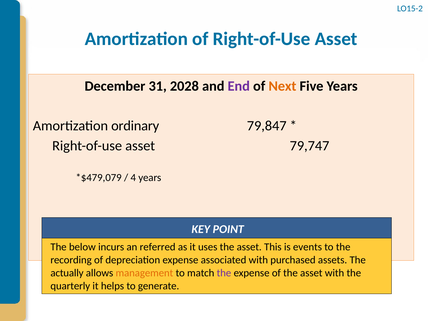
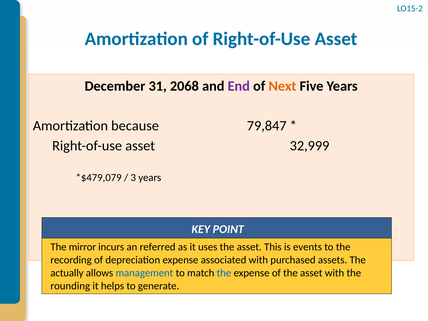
2028: 2028 -> 2068 (184, 86)
ordinary: ordinary -> because (135, 126)
79,747: 79,747 -> 32,999 (310, 146)
4: 4 -> 3 (133, 178)
below: below -> mirror (82, 247)
management colour: orange -> blue (144, 273)
the colour: purple -> blue (224, 273)
quarterly: quarterly -> rounding (70, 286)
